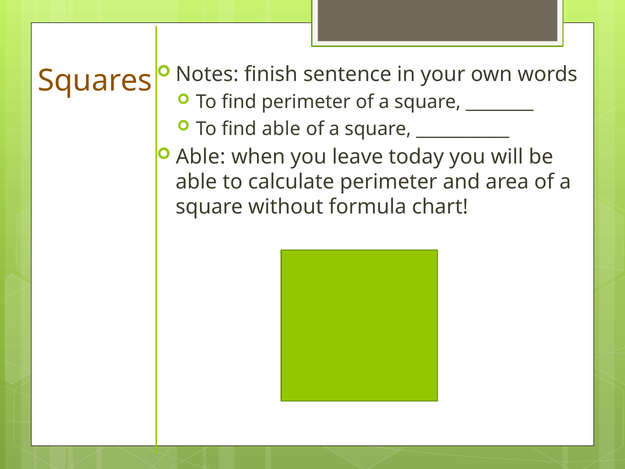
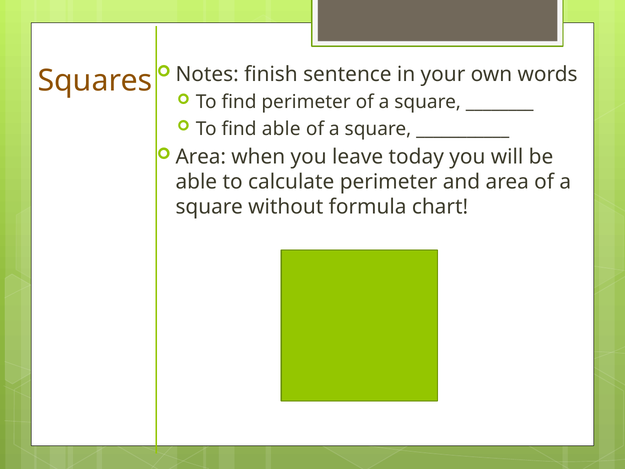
Able: Able -> Area (201, 157)
